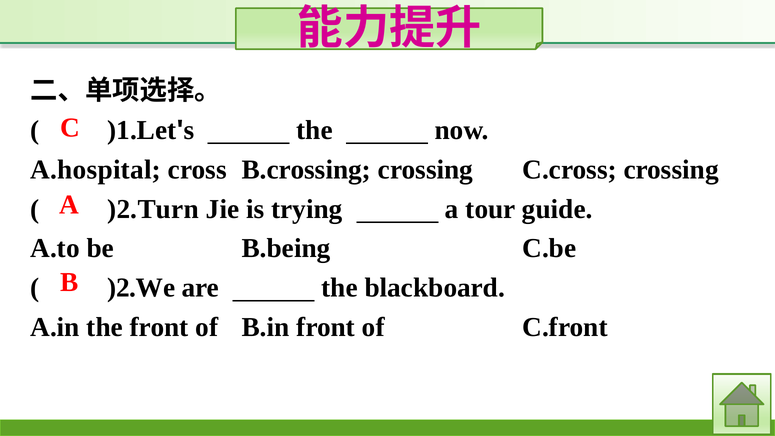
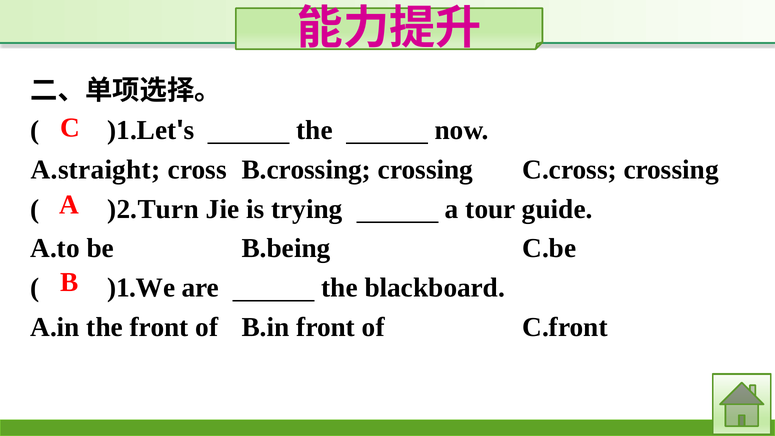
A.hospital: A.hospital -> A.straight (96, 170)
)2.We: )2.We -> )1.We (141, 288)
